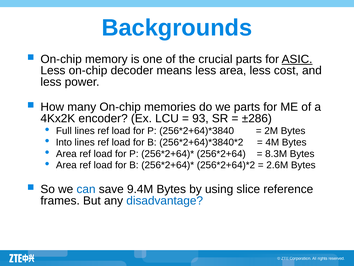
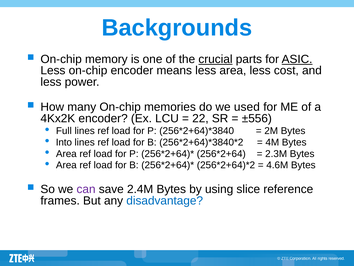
crucial underline: none -> present (215, 59)
on-chip decoder: decoder -> encoder (132, 70)
we parts: parts -> used (247, 107)
93: 93 -> 22 (200, 118)
±286: ±286 -> ±556 (257, 118)
8.3M: 8.3M -> 2.3M (276, 153)
2.6M: 2.6M -> 4.6M (277, 165)
can colour: blue -> purple (86, 189)
9.4M: 9.4M -> 2.4M (140, 189)
